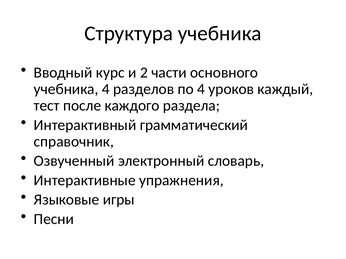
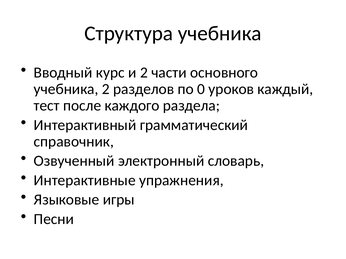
учебника 4: 4 -> 2 (106, 89)
по 4: 4 -> 0 (201, 89)
